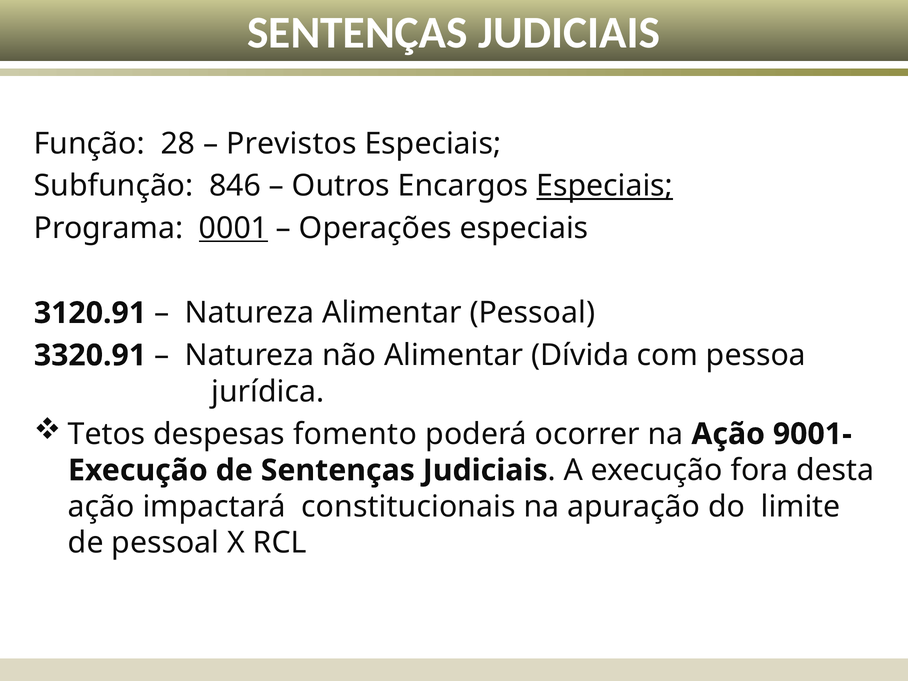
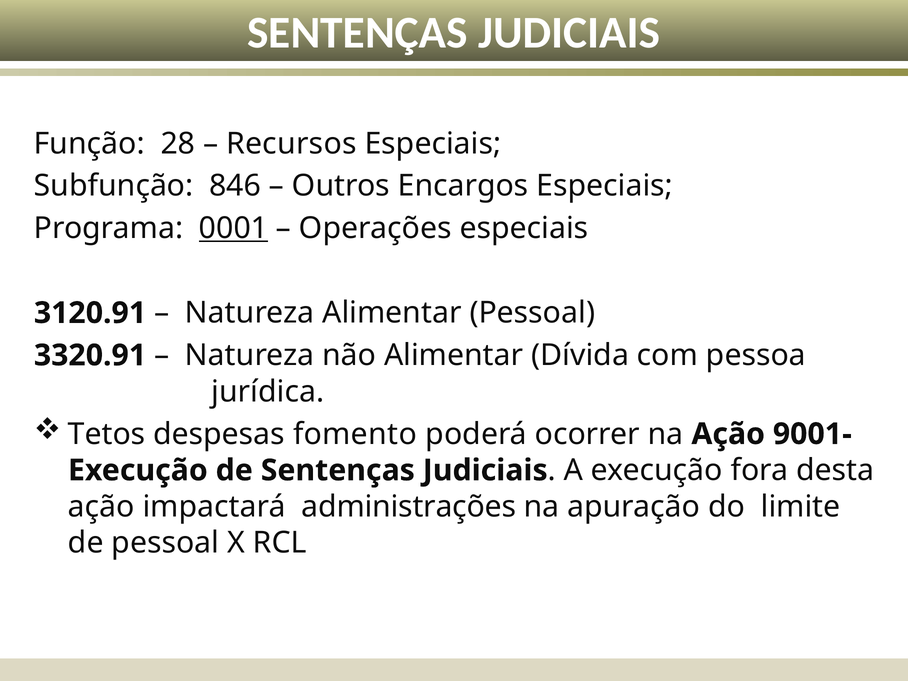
Previstos: Previstos -> Recursos (291, 144)
Especiais underline: present -> none (605, 186)
constitucionais: constitucionais -> administrações (409, 507)
